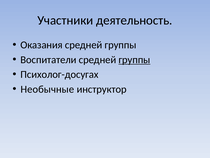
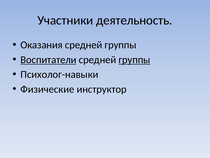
Воспитатели underline: none -> present (48, 60)
Психолог-досугах: Психолог-досугах -> Психолог-навыки (59, 74)
Необычные: Необычные -> Физические (47, 89)
